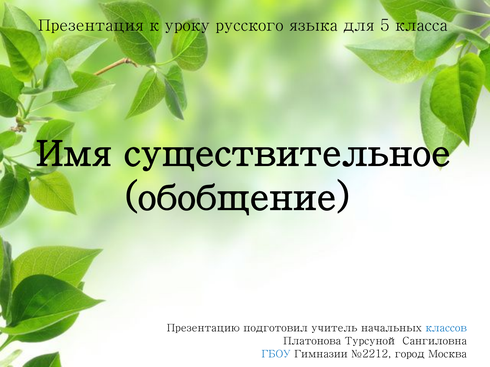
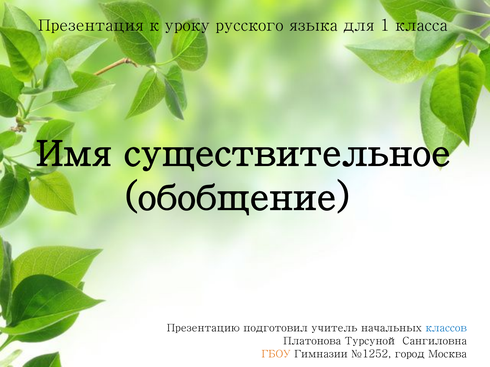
5: 5 -> 1 (385, 26)
ГБОУ colour: blue -> orange (276, 354)
№2212: №2212 -> №1252 (371, 354)
